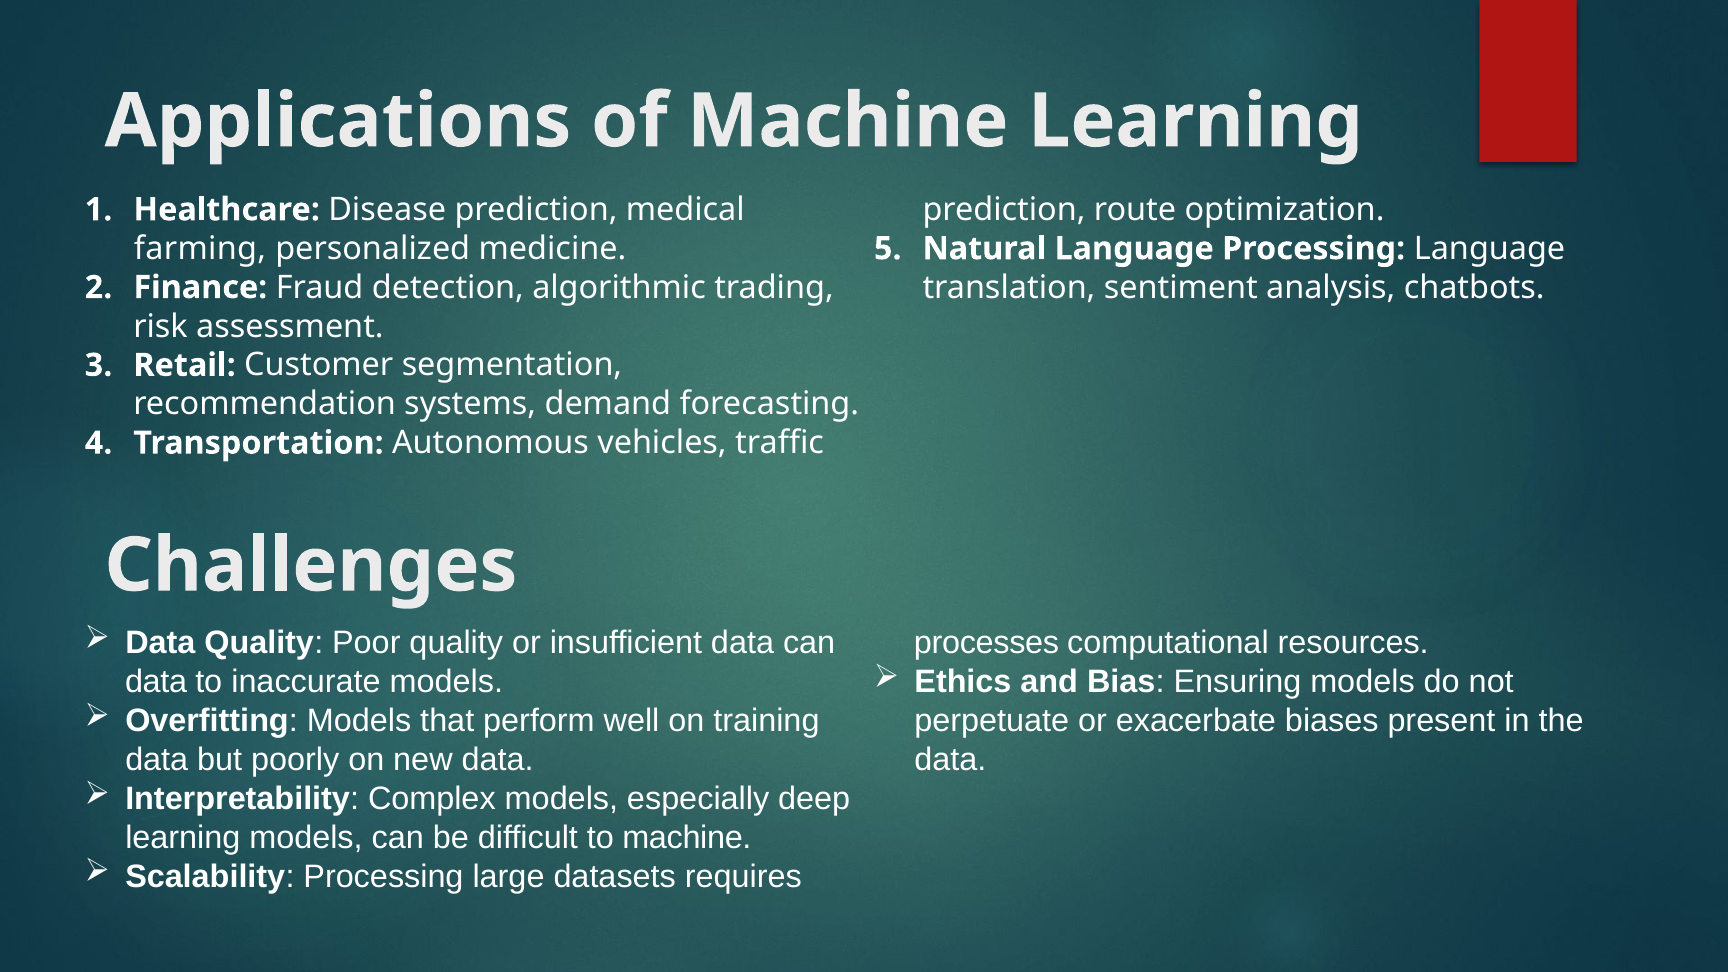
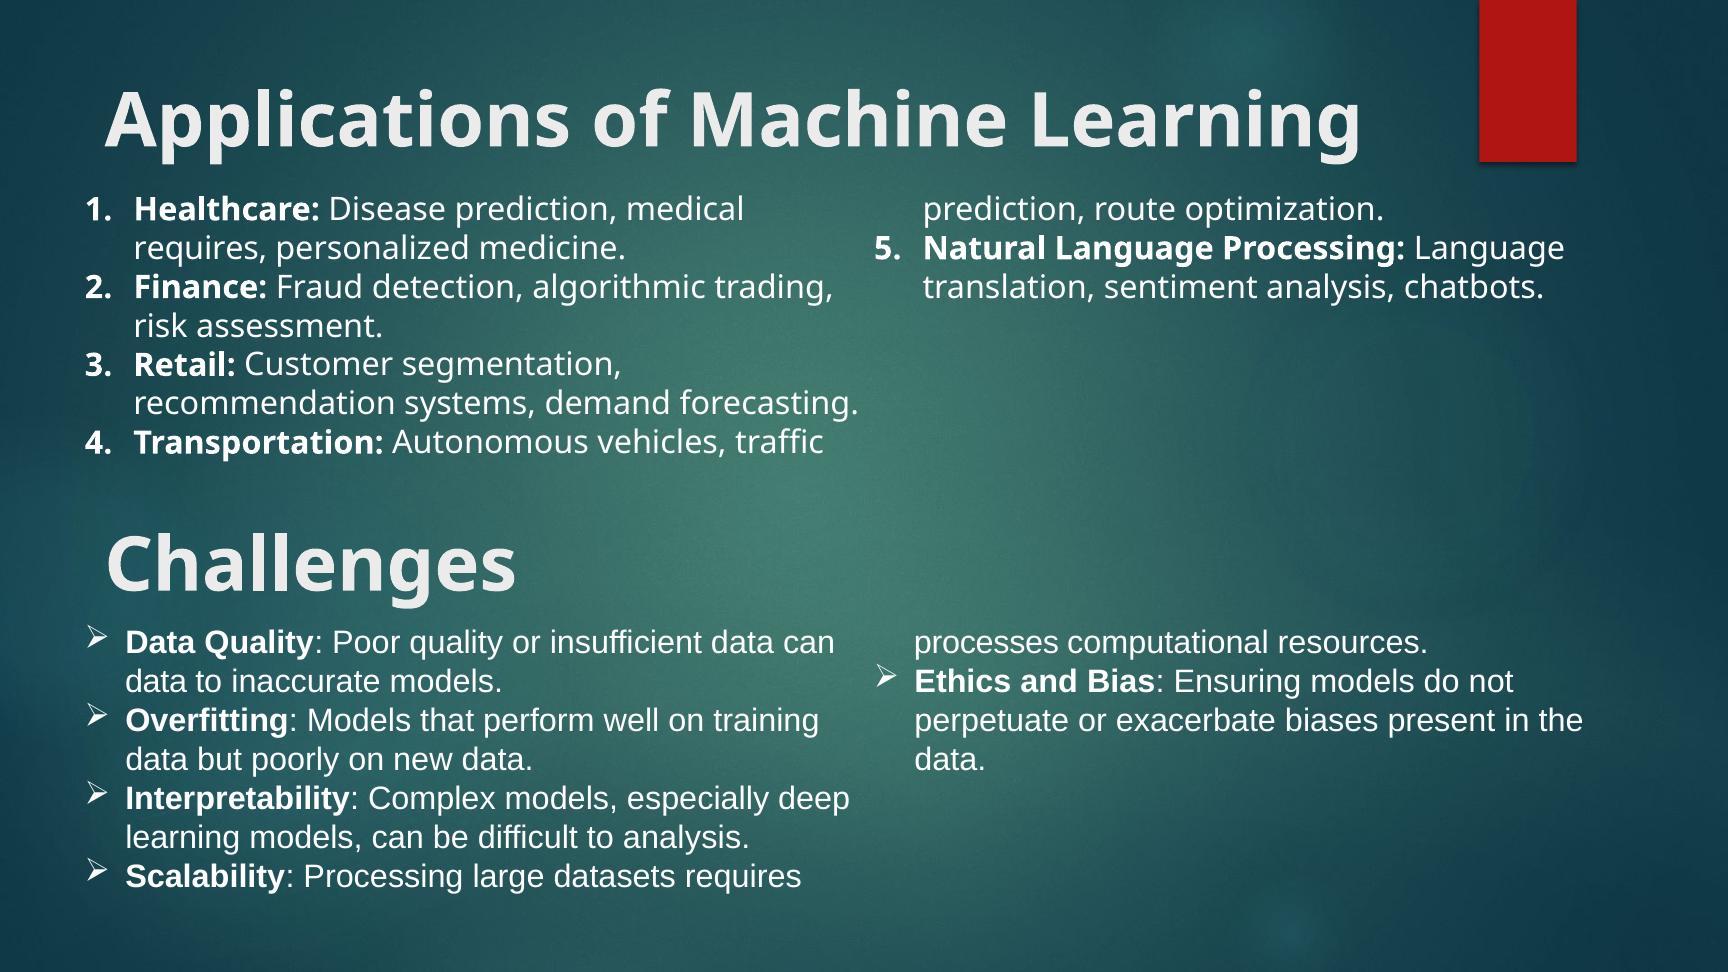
farming: farming -> requires (200, 249)
to machine: machine -> analysis (687, 838)
